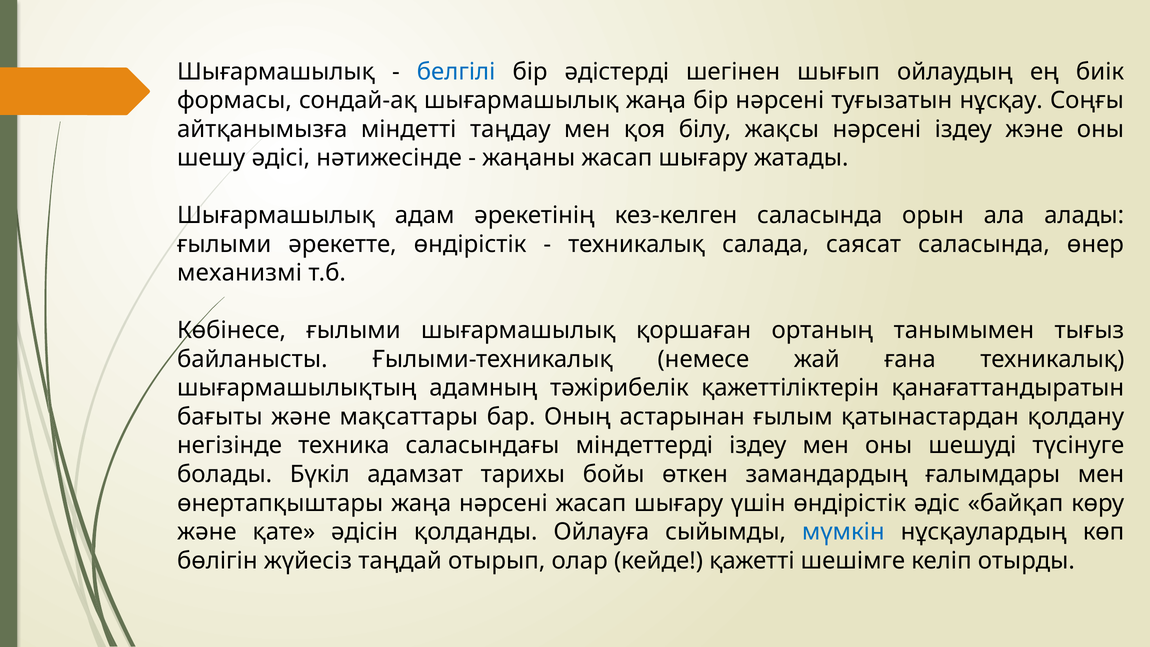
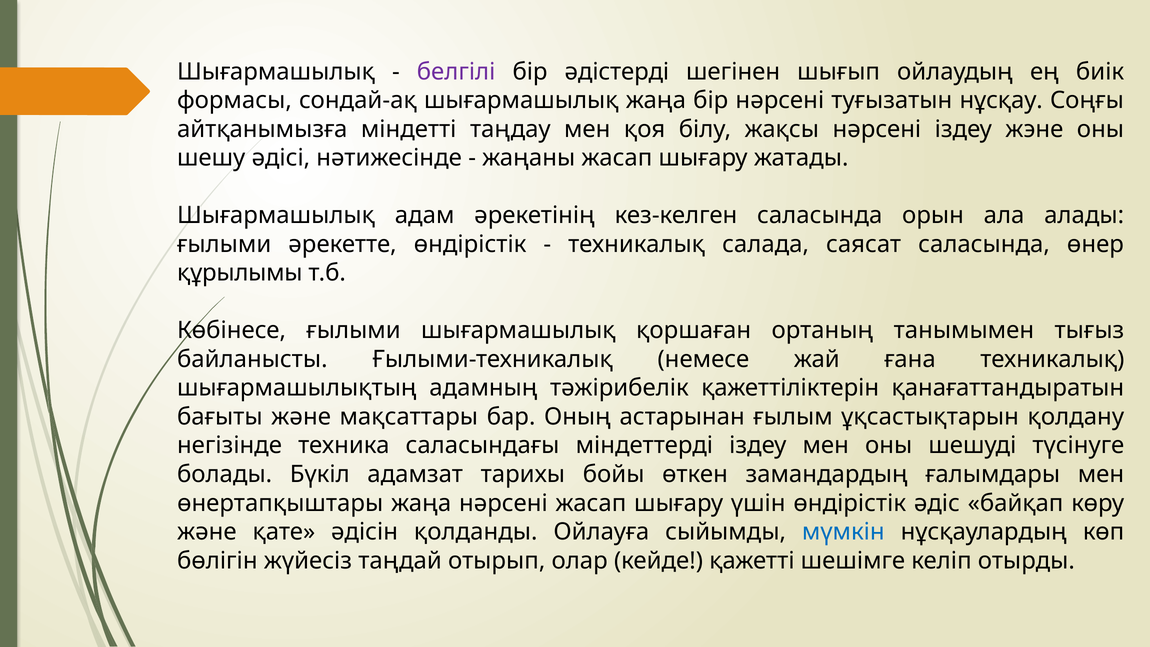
белгілі colour: blue -> purple (456, 72)
механизмі: механизмі -> құрылымы (240, 273)
қатынастардан: қатынастардан -> ұқсастықтарын (930, 417)
